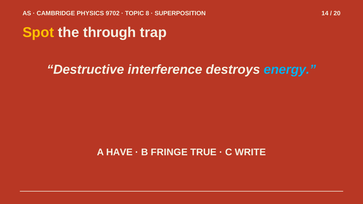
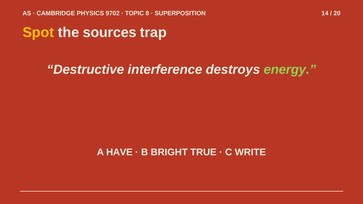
through: through -> sources (110, 32)
energy colour: light blue -> light green (290, 70)
FRINGE: FRINGE -> BRIGHT (169, 152)
